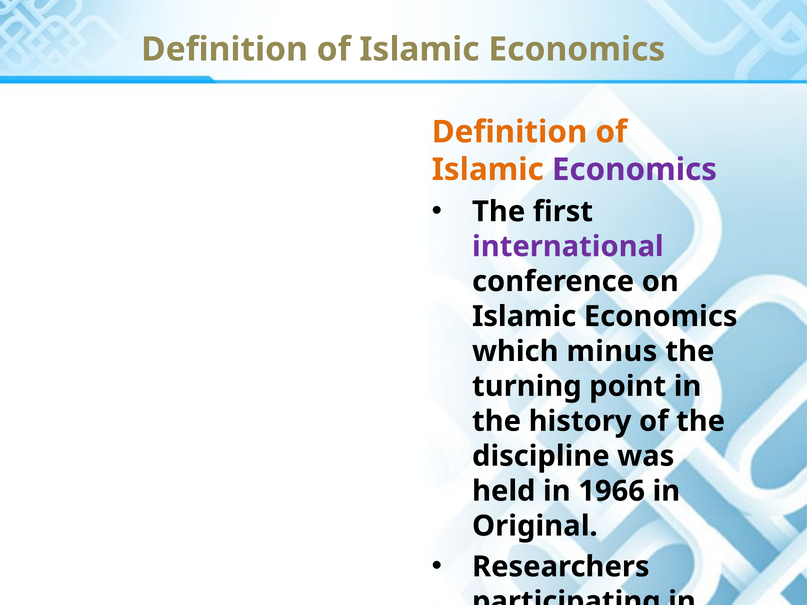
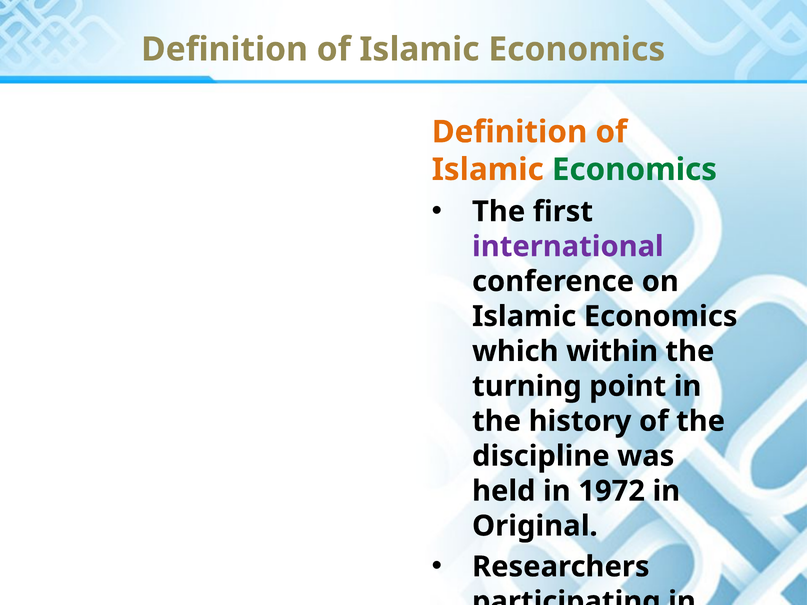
Economics colour: purple -> green (634, 170)
minus: minus -> within (612, 351)
1966: 1966 -> 1972 (612, 491)
